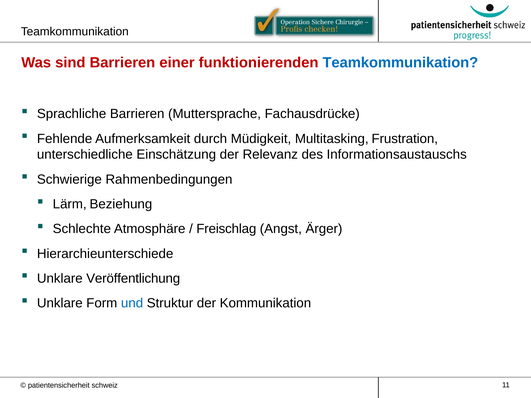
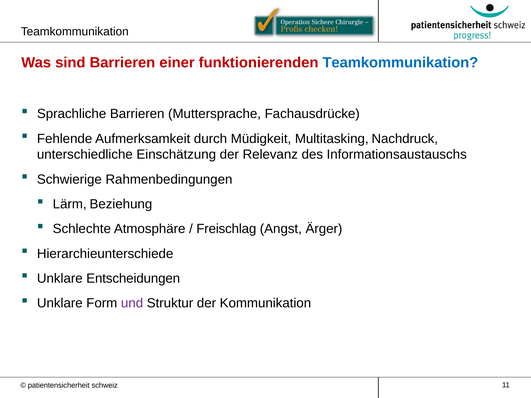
Frustration: Frustration -> Nachdruck (405, 139)
Veröffentlichung: Veröffentlichung -> Entscheidungen (133, 279)
und colour: blue -> purple (132, 303)
